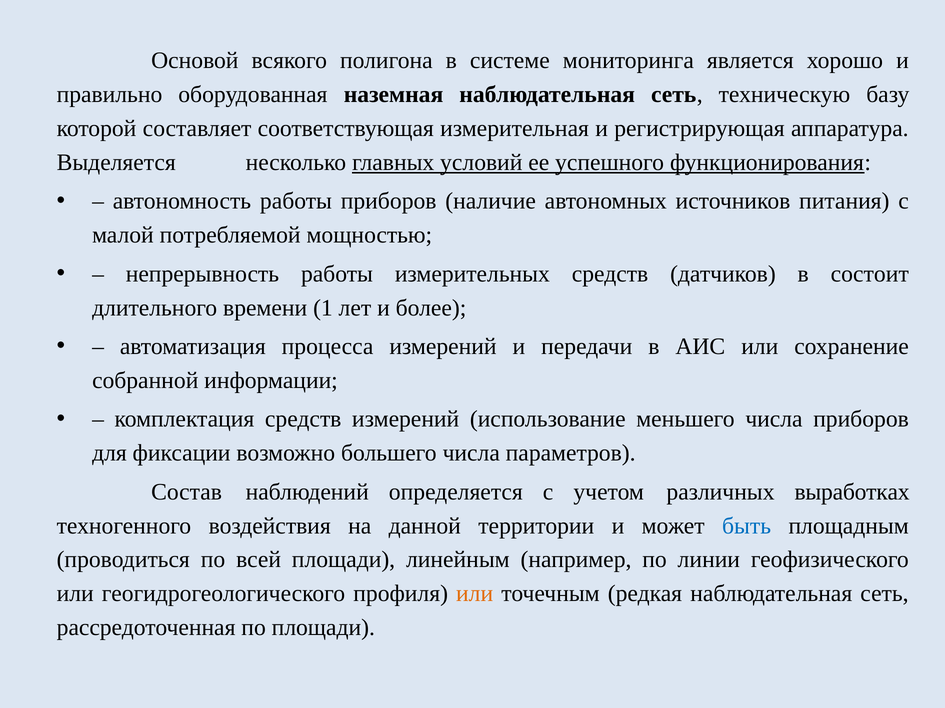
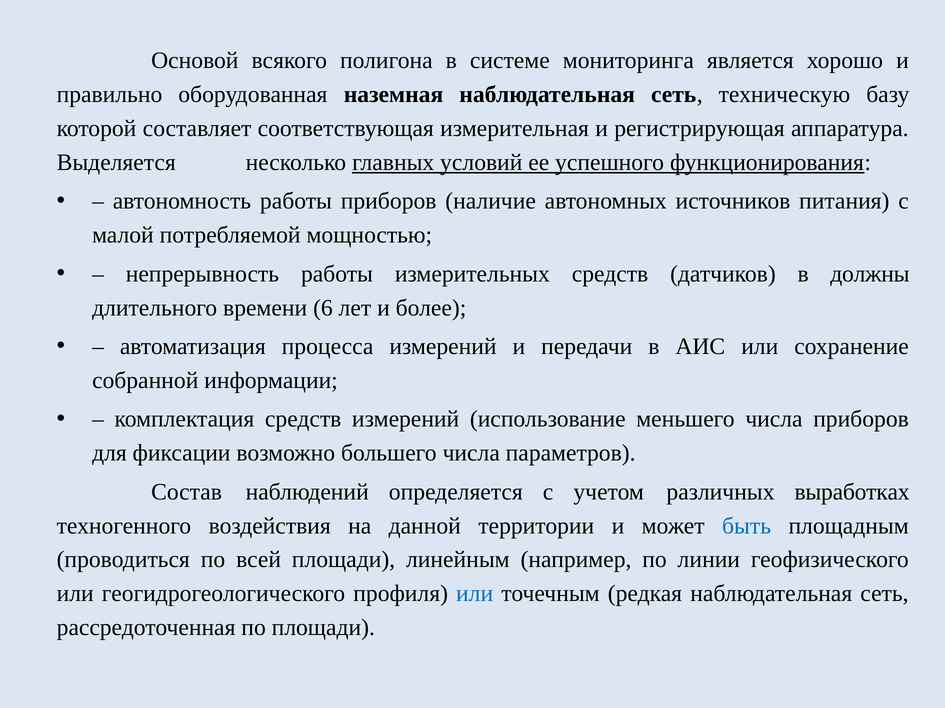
состоит: состоит -> должны (870, 274)
1: 1 -> 6 (323, 308)
или colour: orange -> blue (475, 594)
